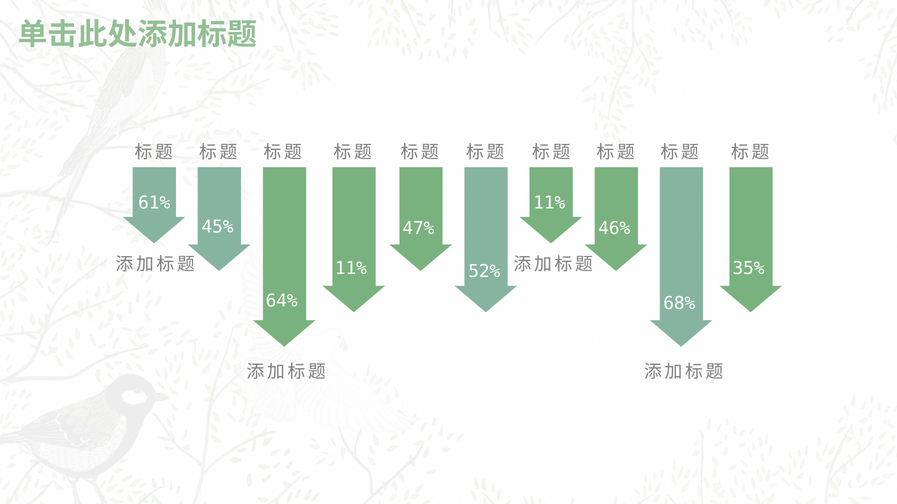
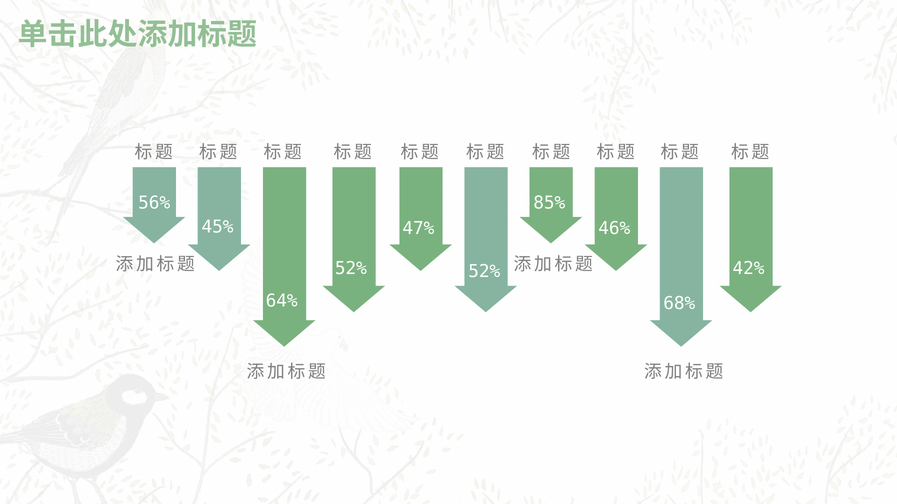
61%: 61% -> 56% (154, 203)
11%: 11% -> 85% (549, 203)
35%: 35% -> 42% (749, 269)
11%: 11% -> 52% (351, 269)
